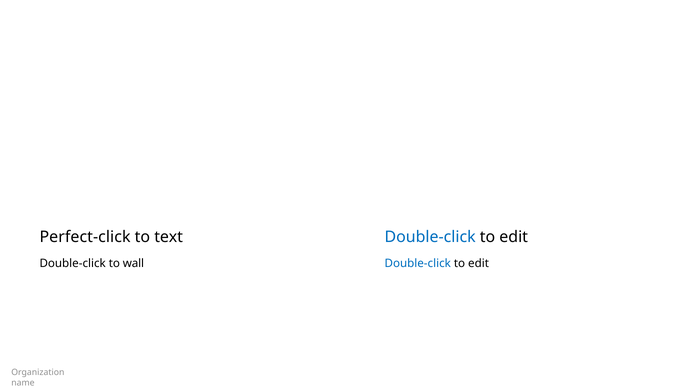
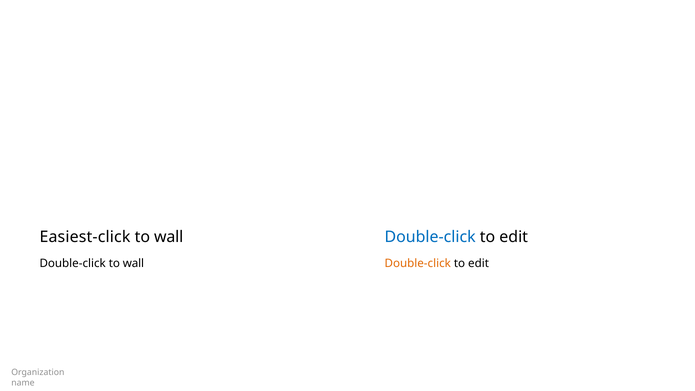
Perfect-click: Perfect-click -> Easiest-click (85, 237)
text: text -> wall (169, 237)
Double-click colour: blue -> orange (418, 263)
